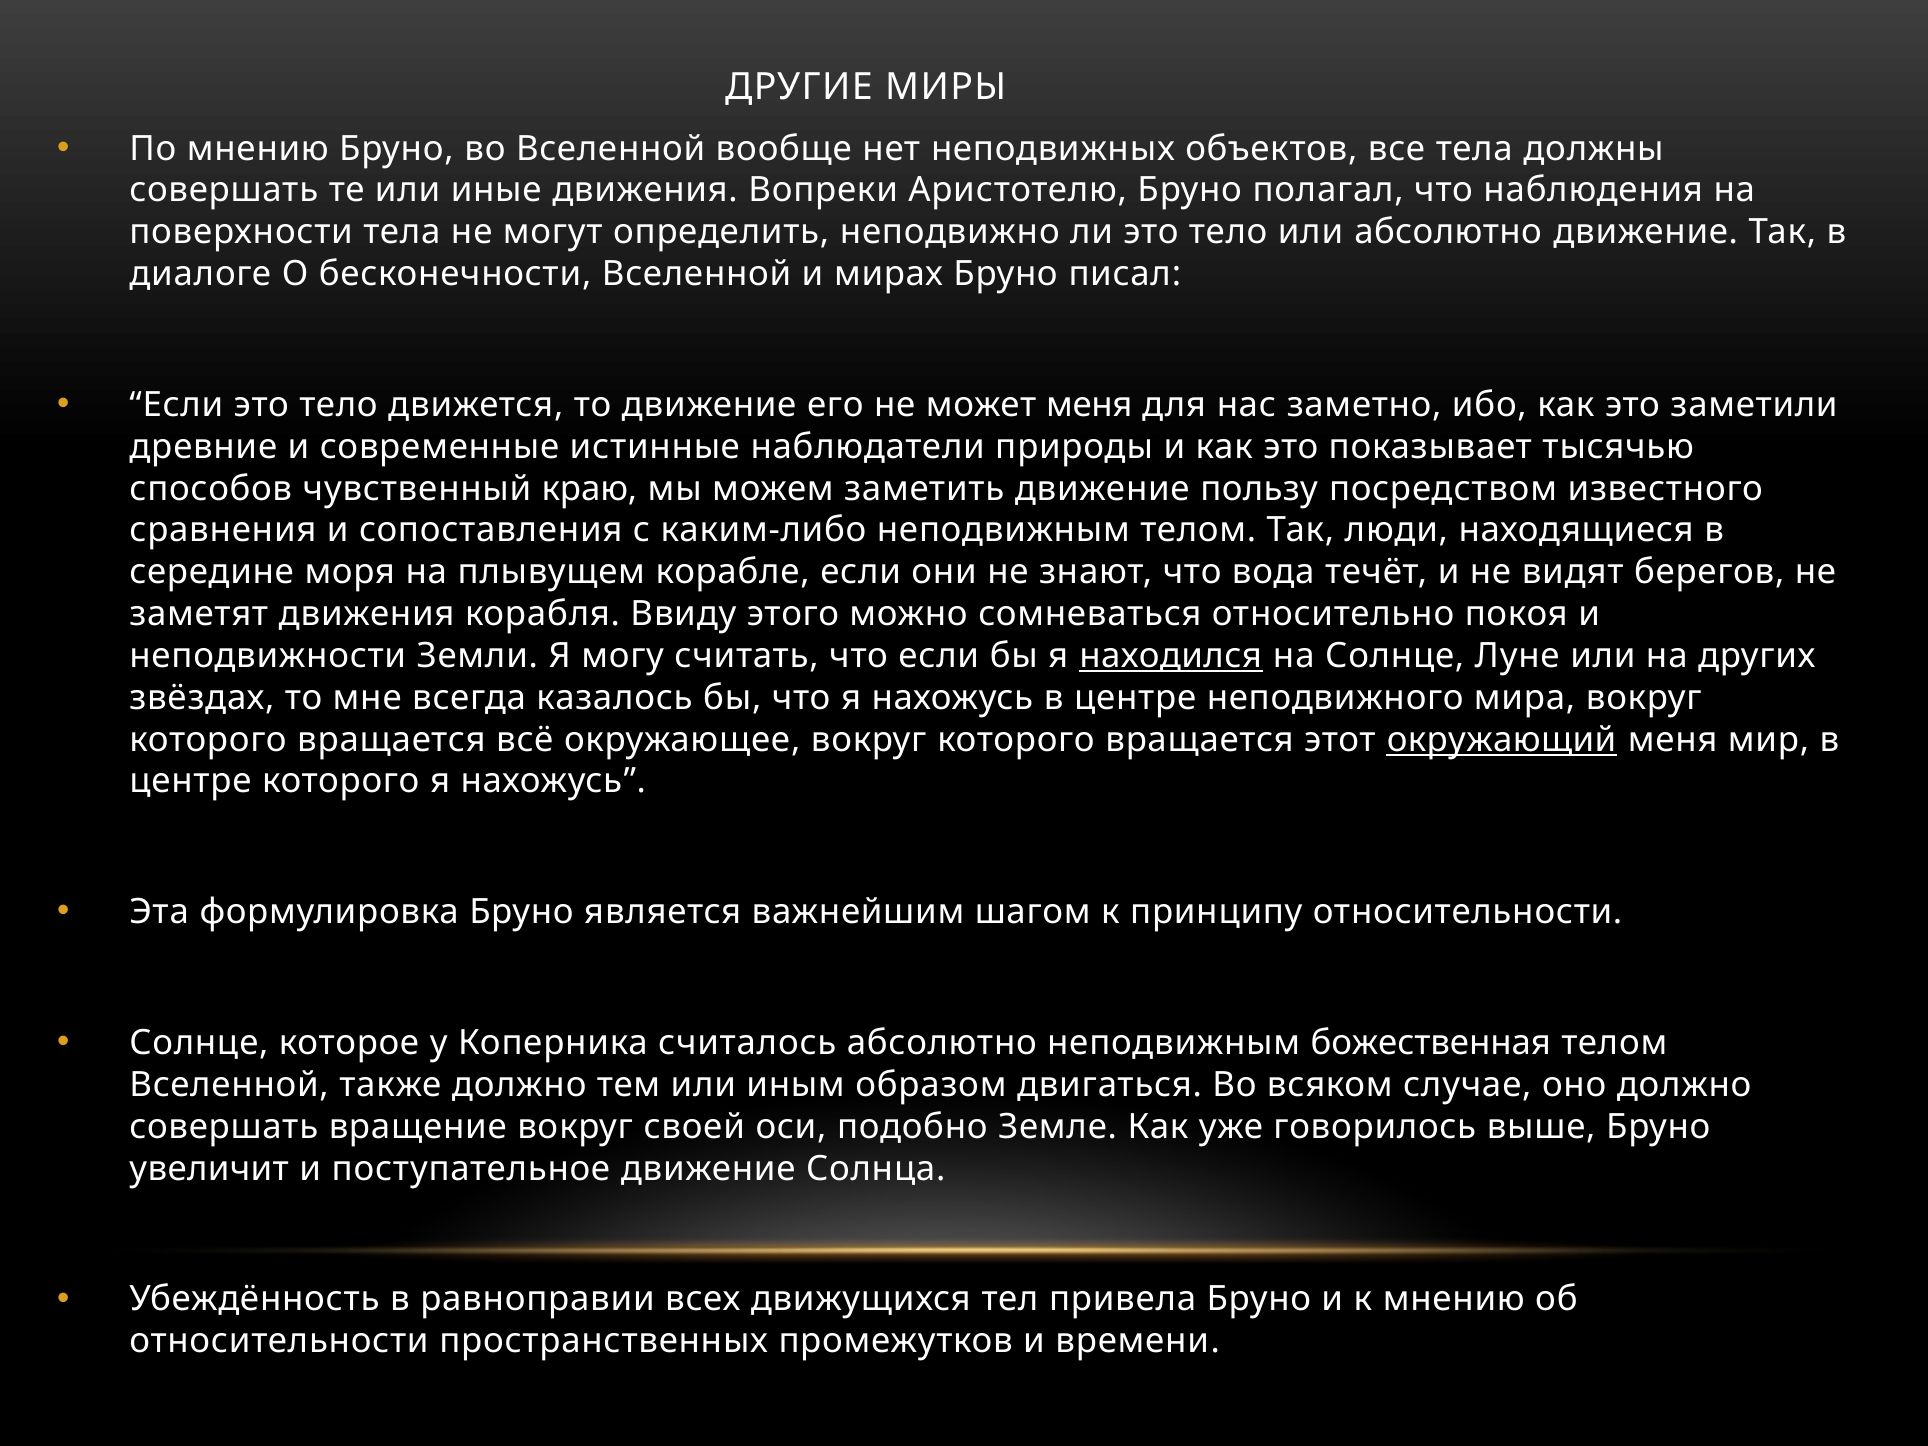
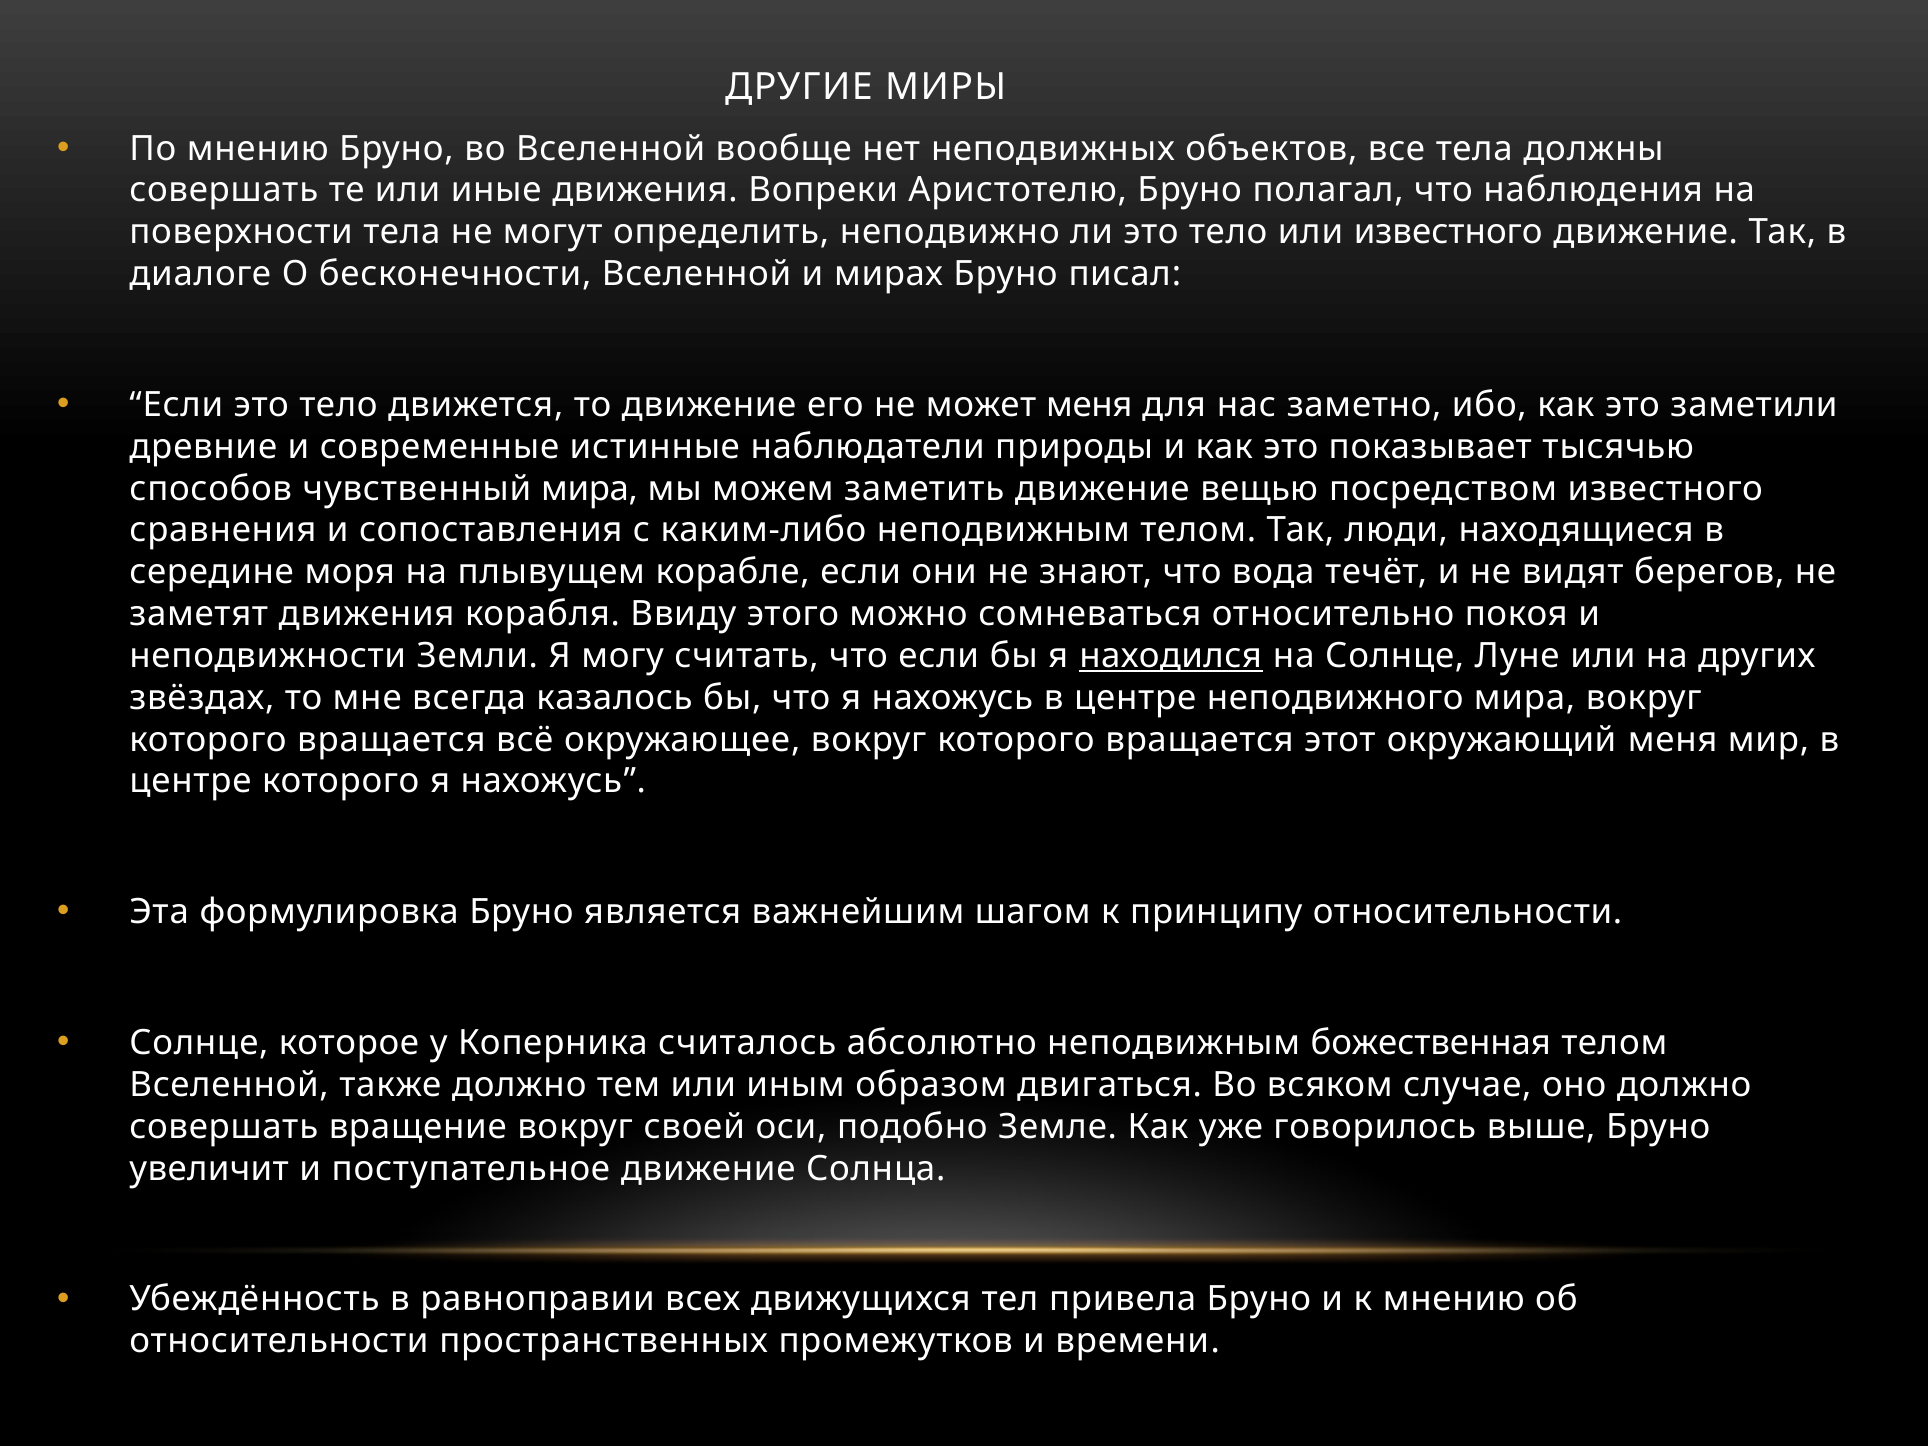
или абсолютно: абсолютно -> известного (1448, 232)
чувственный краю: краю -> мира (590, 489)
пользу: пользу -> вещью (1259, 489)
окружающий underline: present -> none (1502, 740)
